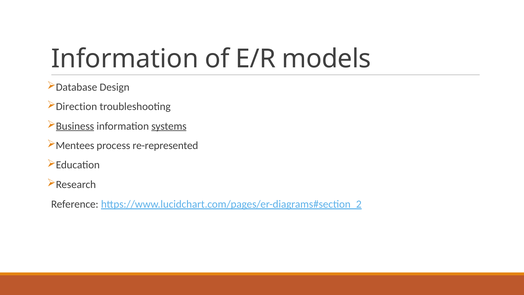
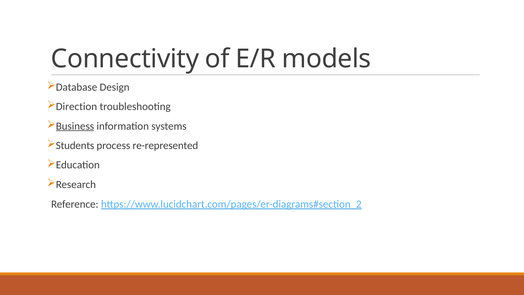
Information: Information -> Connectivity (125, 59)
systems underline: present -> none (169, 126)
Mentees: Mentees -> Students (75, 145)
